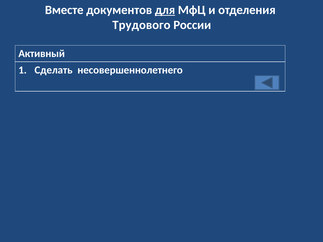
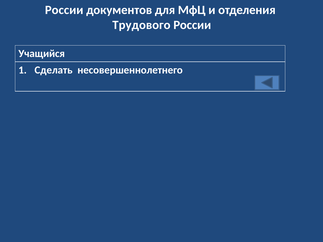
Вместе: Вместе -> России (64, 10)
для underline: present -> none (165, 10)
Активный: Активный -> Учащийся (42, 54)
